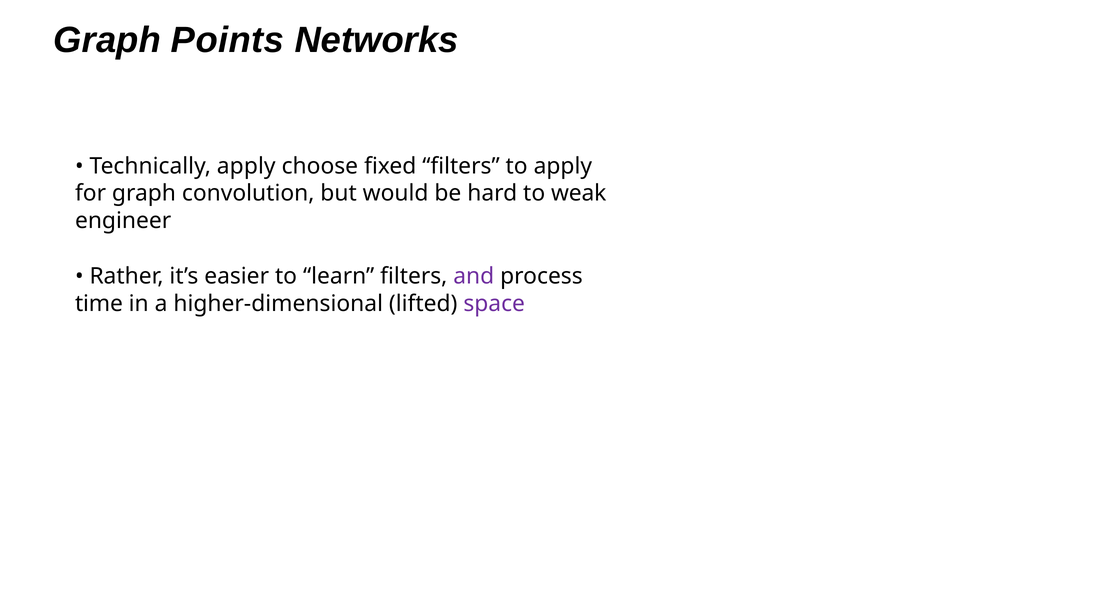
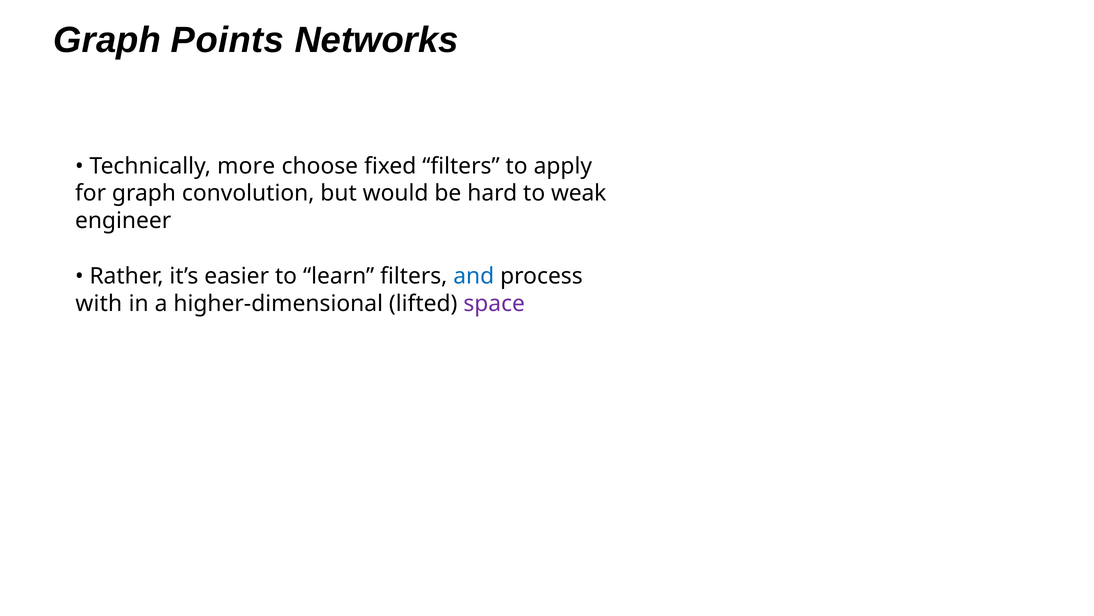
Technically apply: apply -> more (246, 166)
and colour: purple -> blue (474, 276)
time: time -> with (99, 303)
